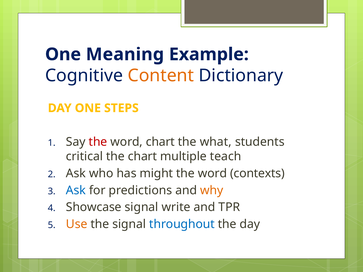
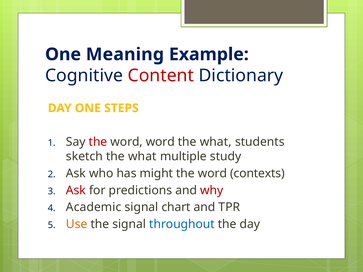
Content colour: orange -> red (161, 76)
word chart: chart -> word (160, 142)
critical: critical -> sketch (84, 157)
chart: chart -> what (142, 157)
teach: teach -> study (226, 157)
Ask colour: blue -> red (76, 190)
why colour: orange -> red (212, 190)
Showcase: Showcase -> Academic (94, 207)
write: write -> chart (176, 207)
